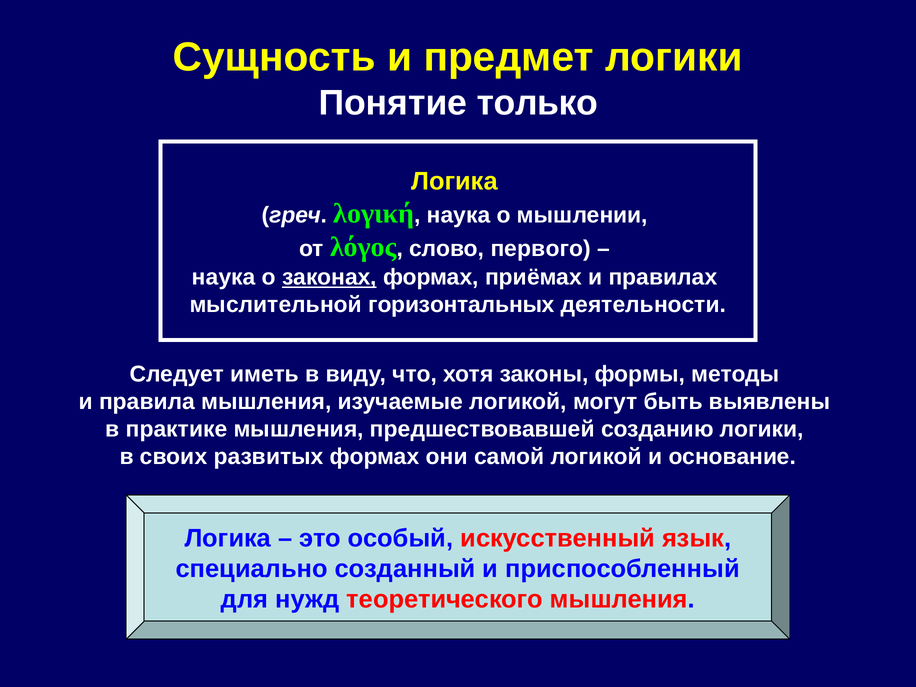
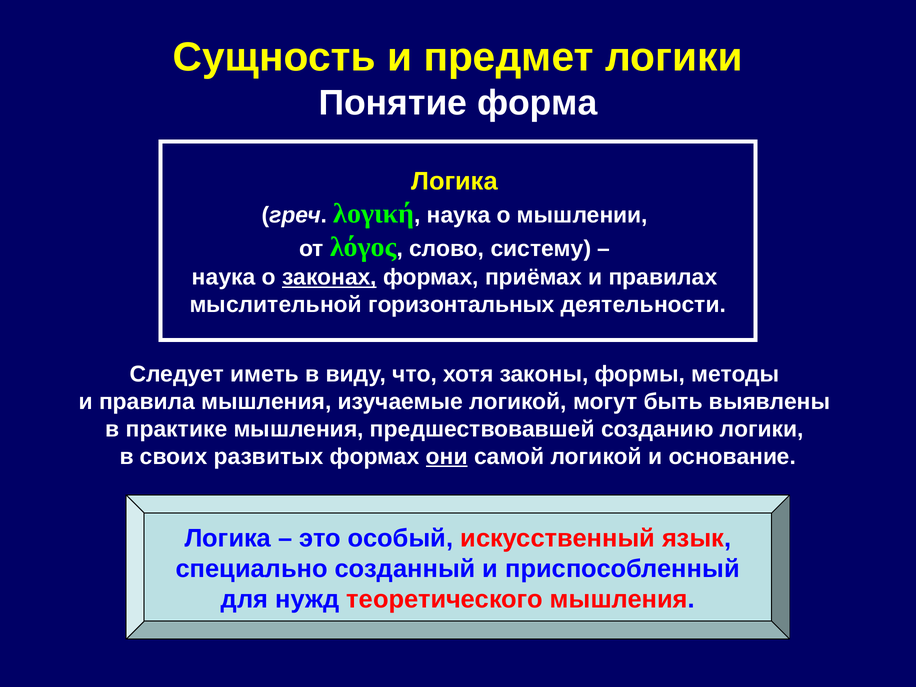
только: только -> форма (537, 103)
первого: первого -> систему (541, 249)
они underline: none -> present (447, 457)
